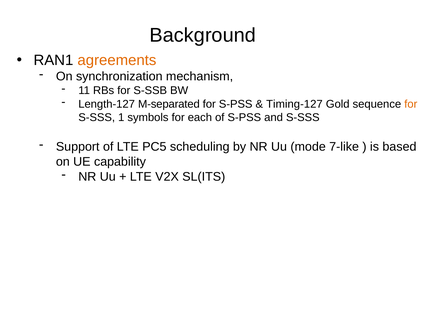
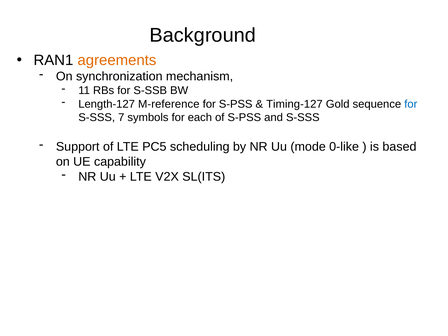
M-separated: M-separated -> M-reference (169, 104)
for colour: orange -> blue (411, 104)
1: 1 -> 7 (121, 117)
7-like: 7-like -> 0-like (344, 147)
